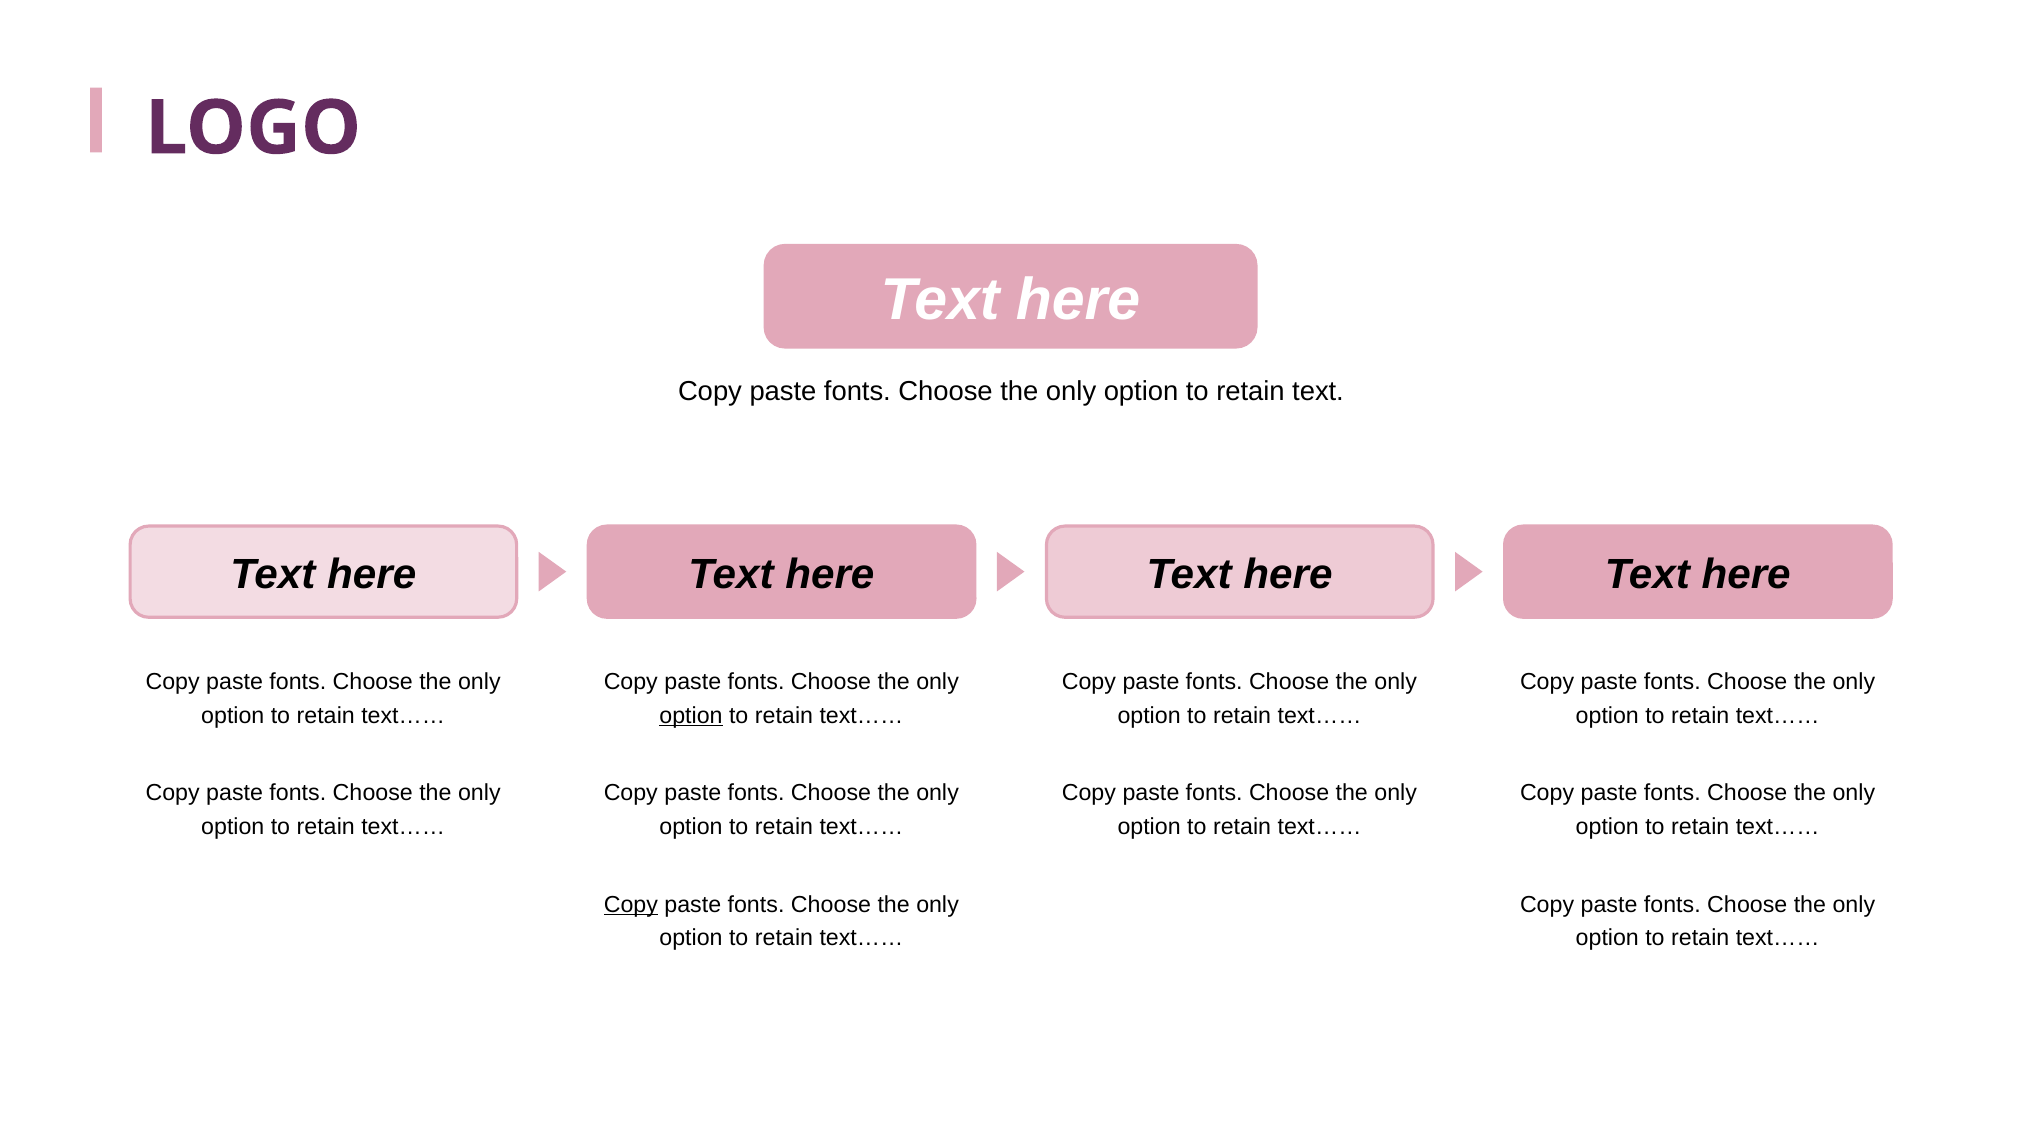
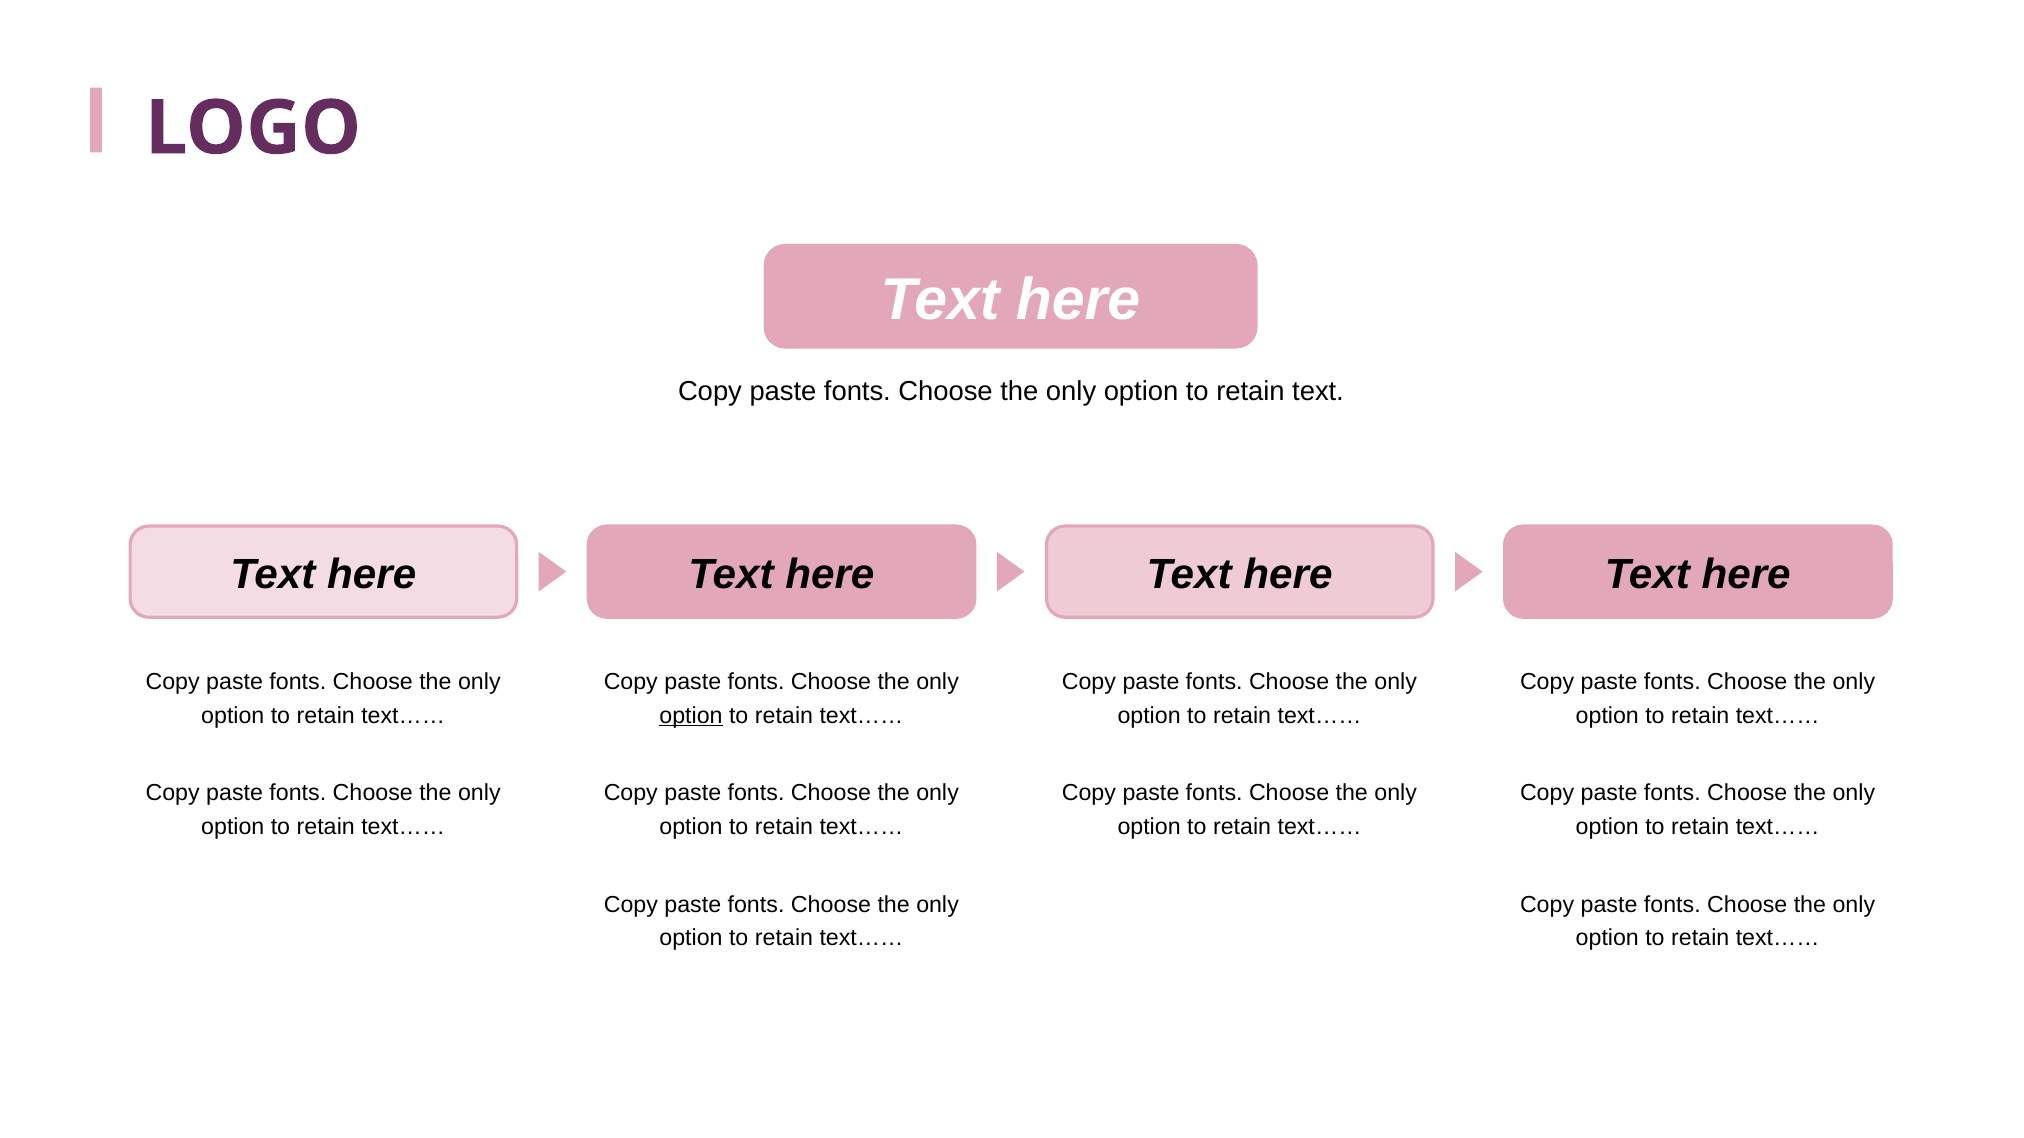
Copy underline: present -> none (631, 905)
